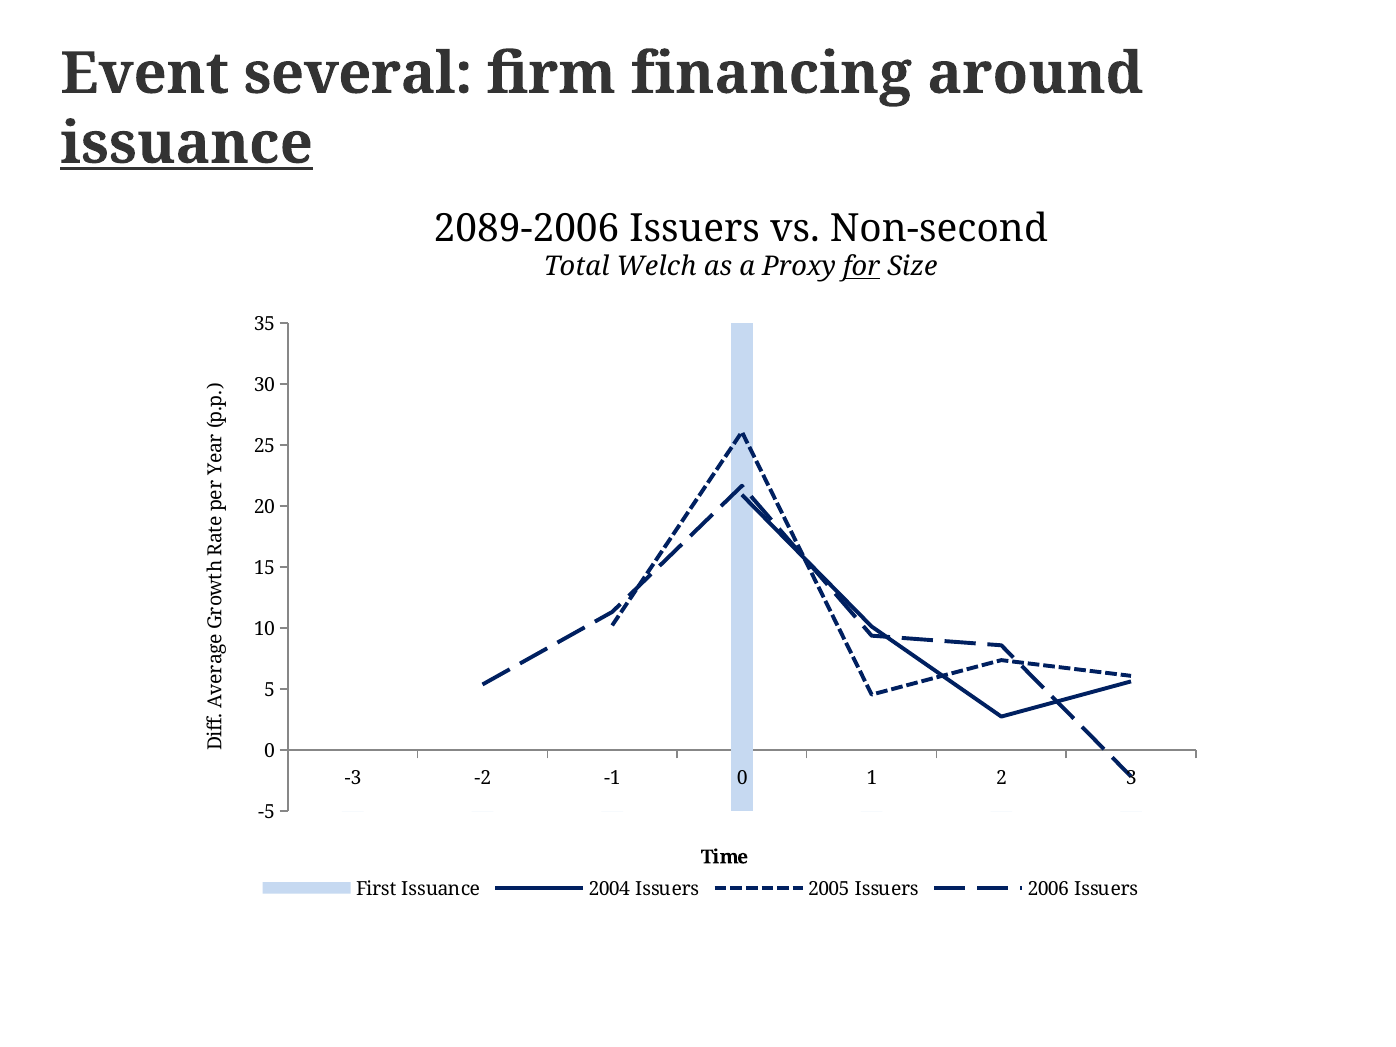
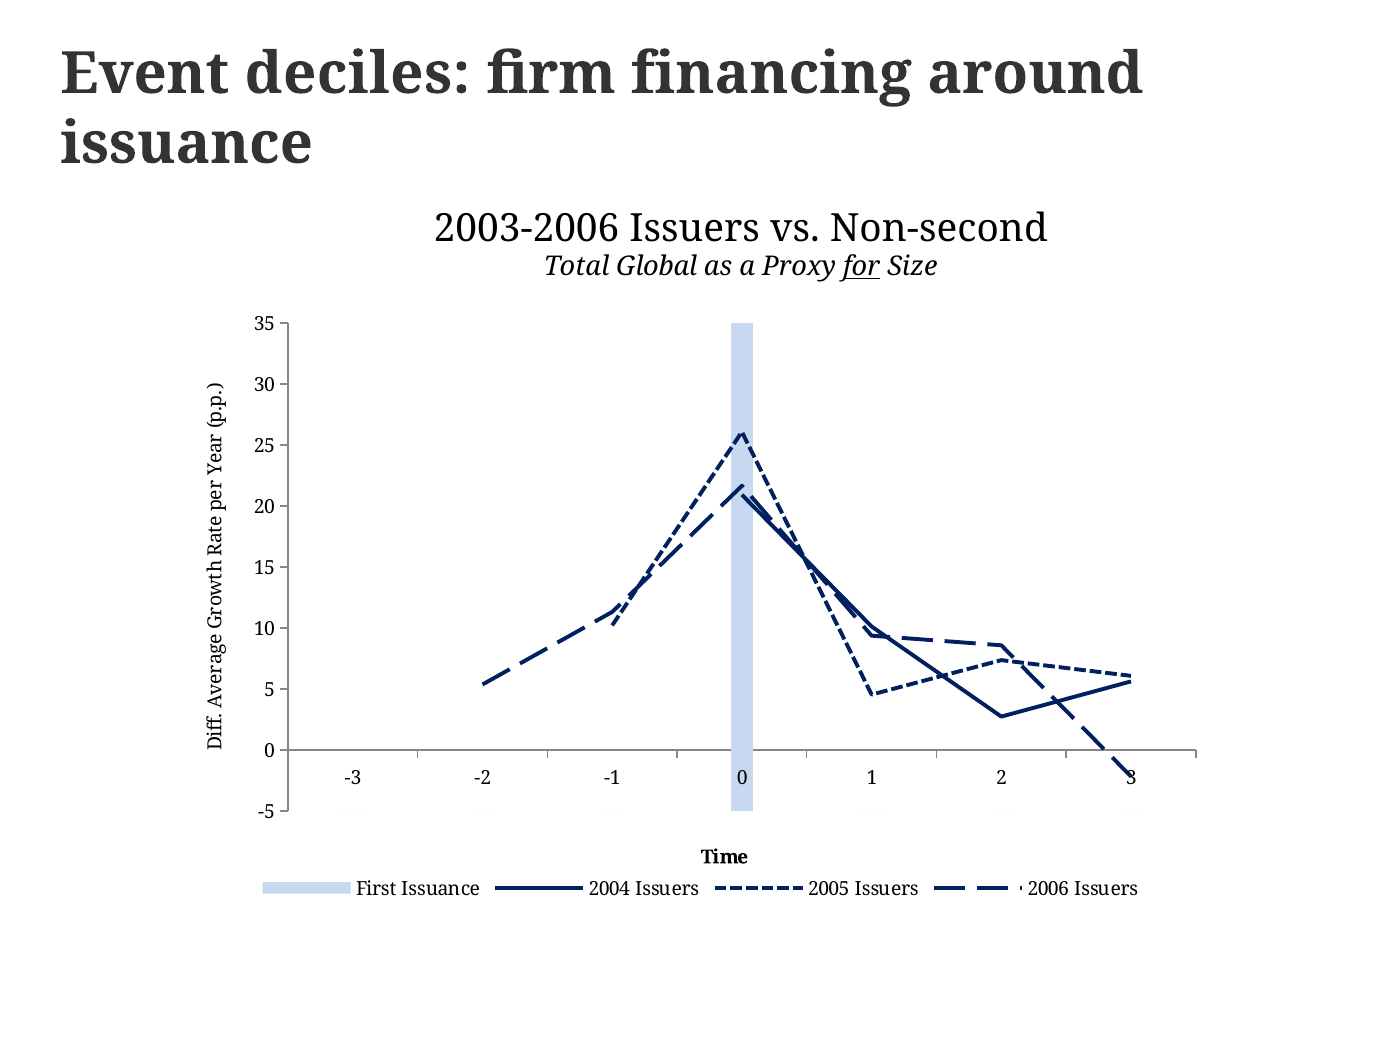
several: several -> deciles (357, 74)
issuance underline: present -> none (187, 144)
2089-2006: 2089-2006 -> 2003-2006 (527, 228)
Welch: Welch -> Global (657, 267)
